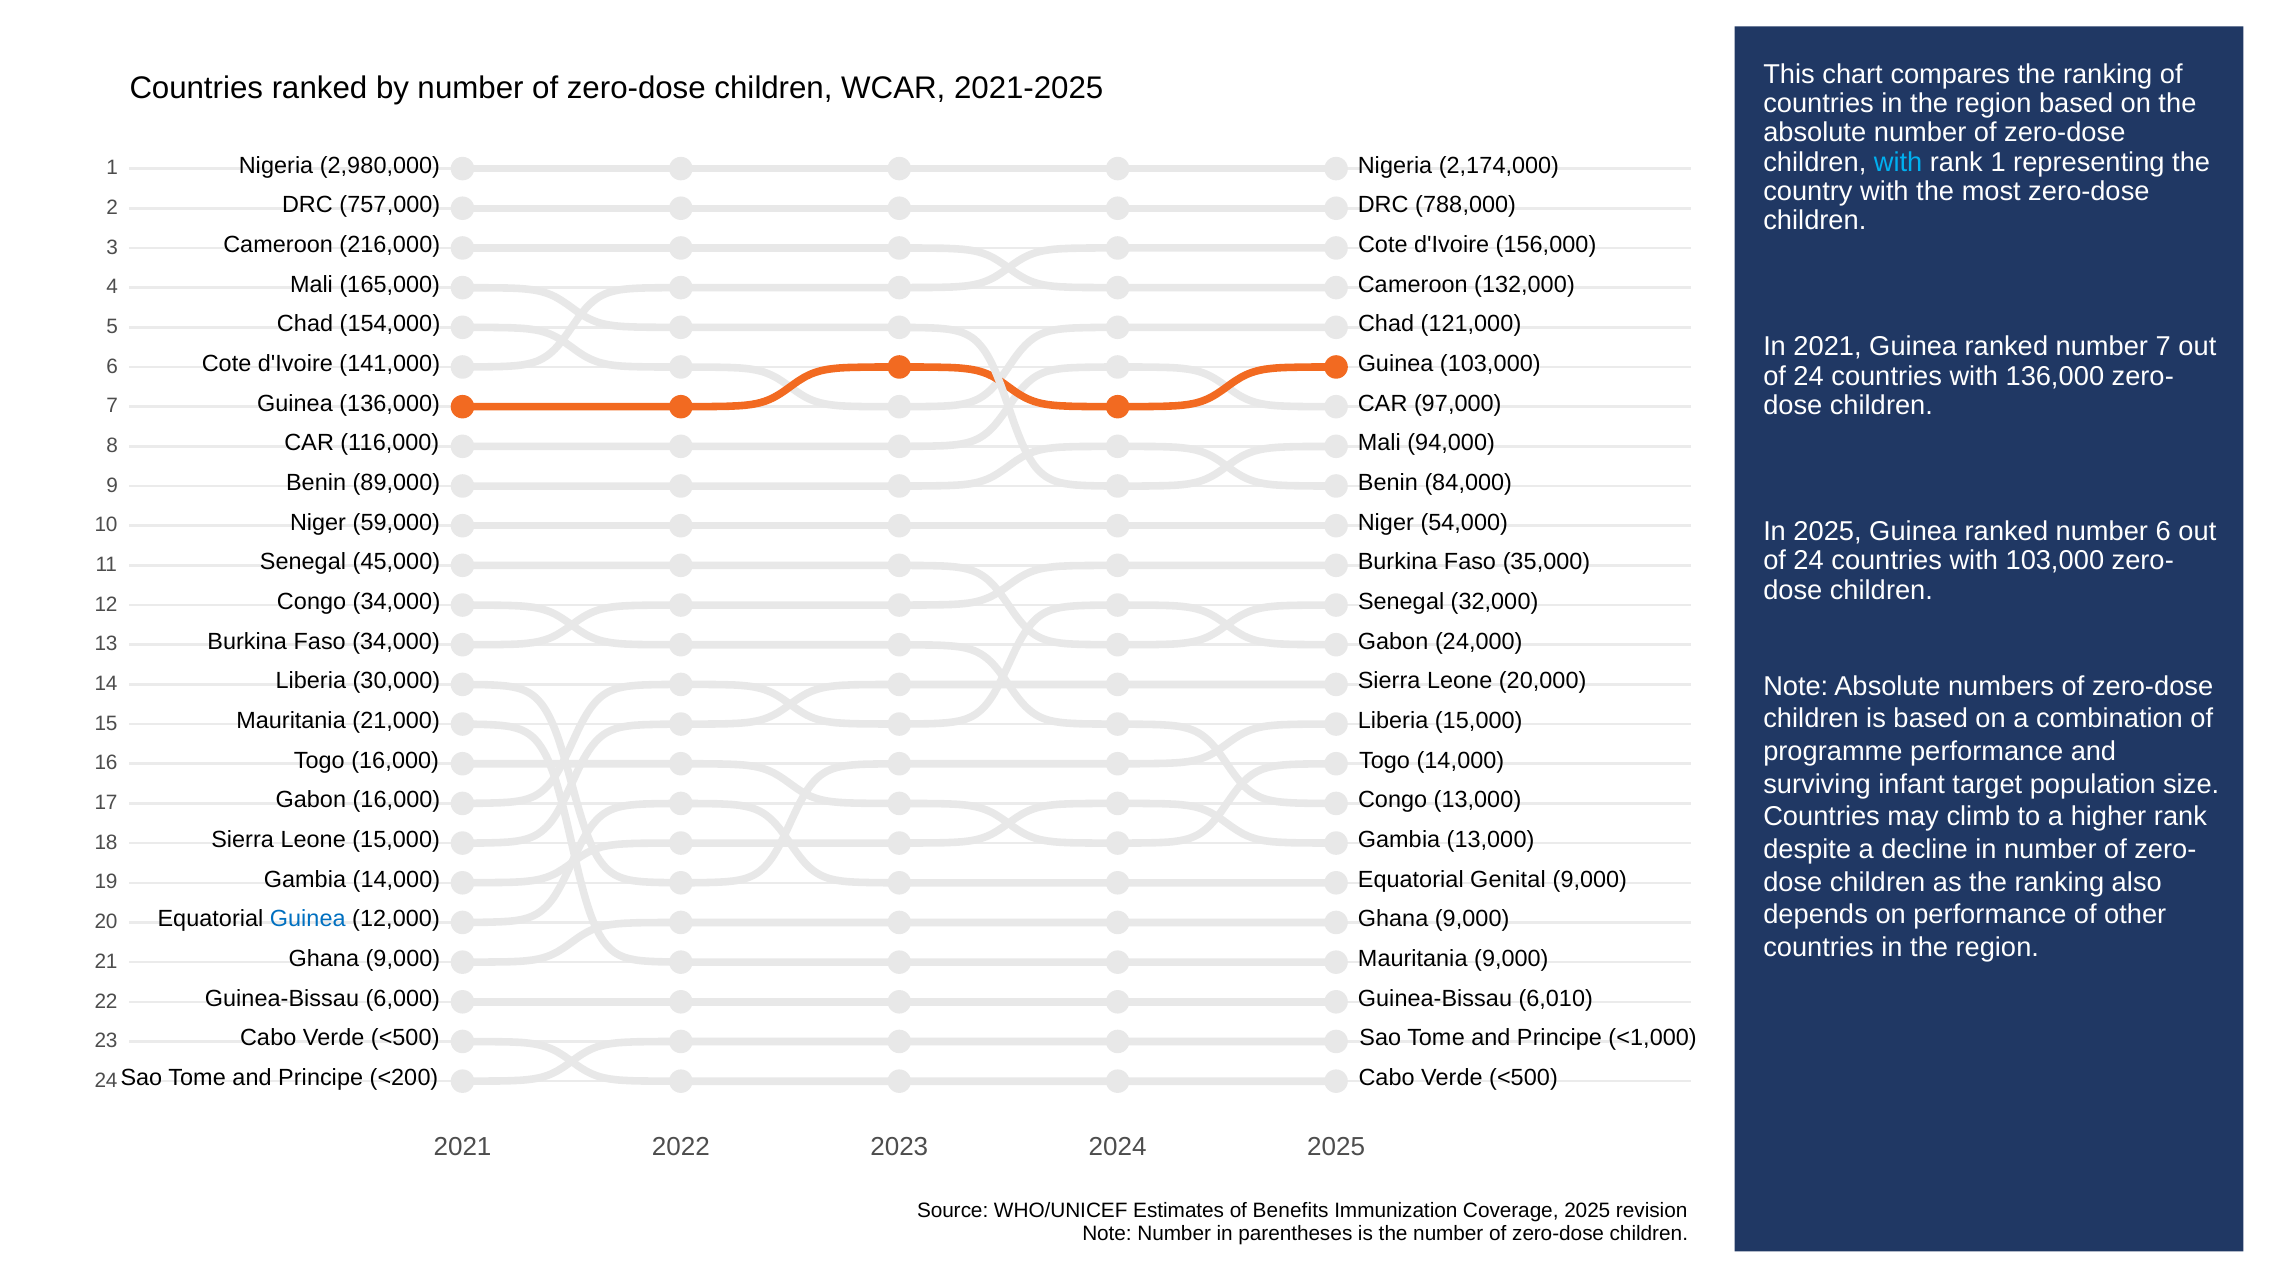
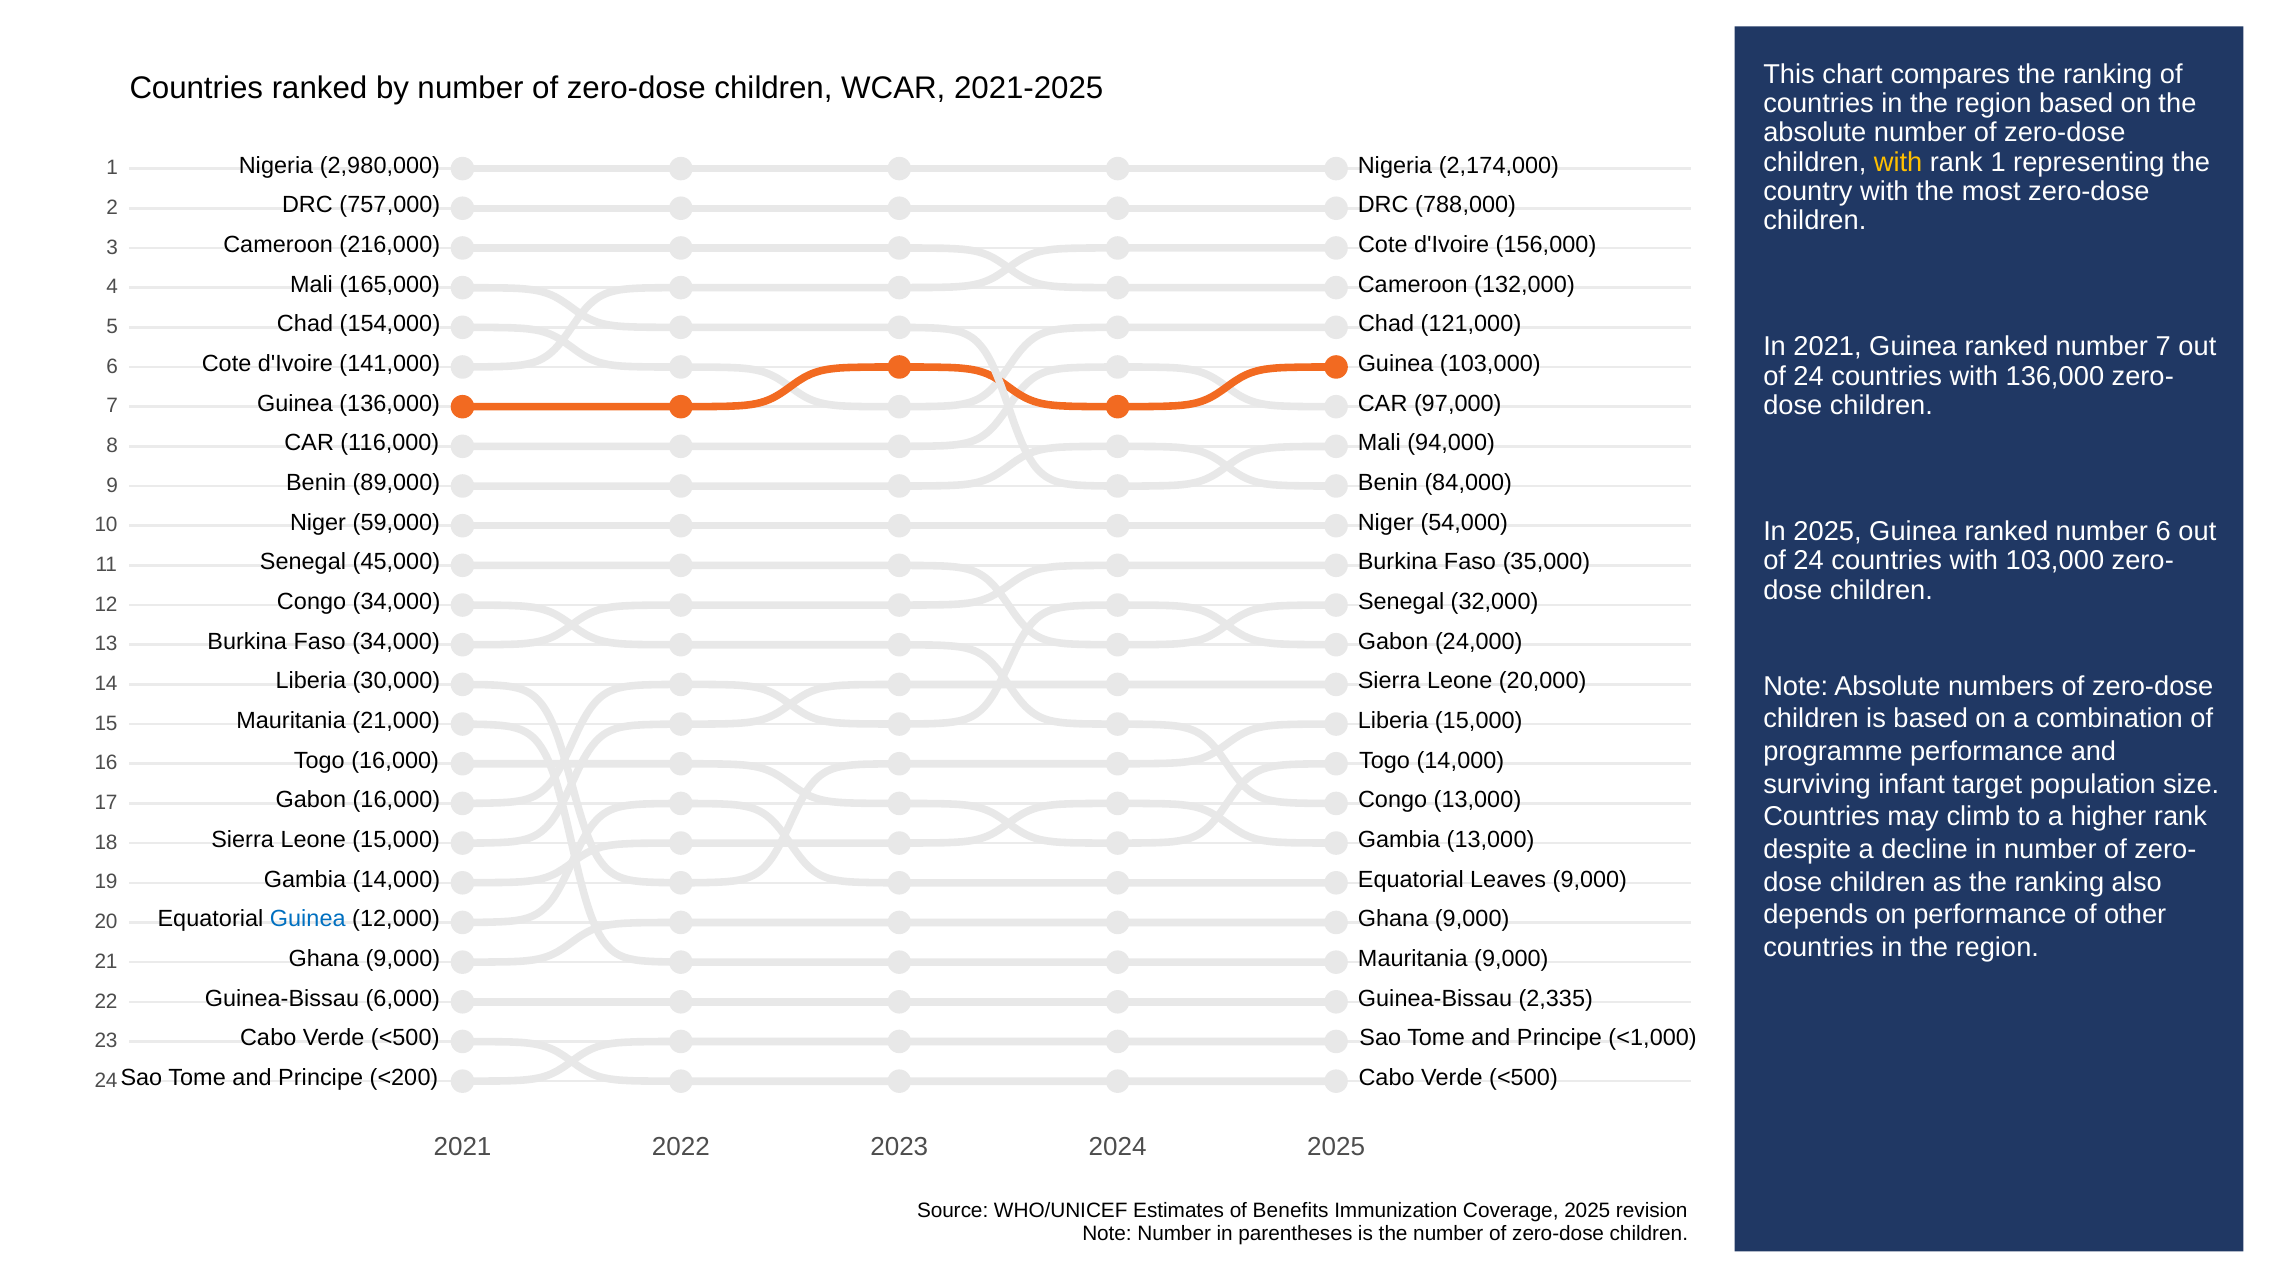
with colour: light blue -> yellow (1898, 162)
Genital: Genital -> Leaves (1508, 879)
6,010: 6,010 -> 2,335 (1556, 998)
